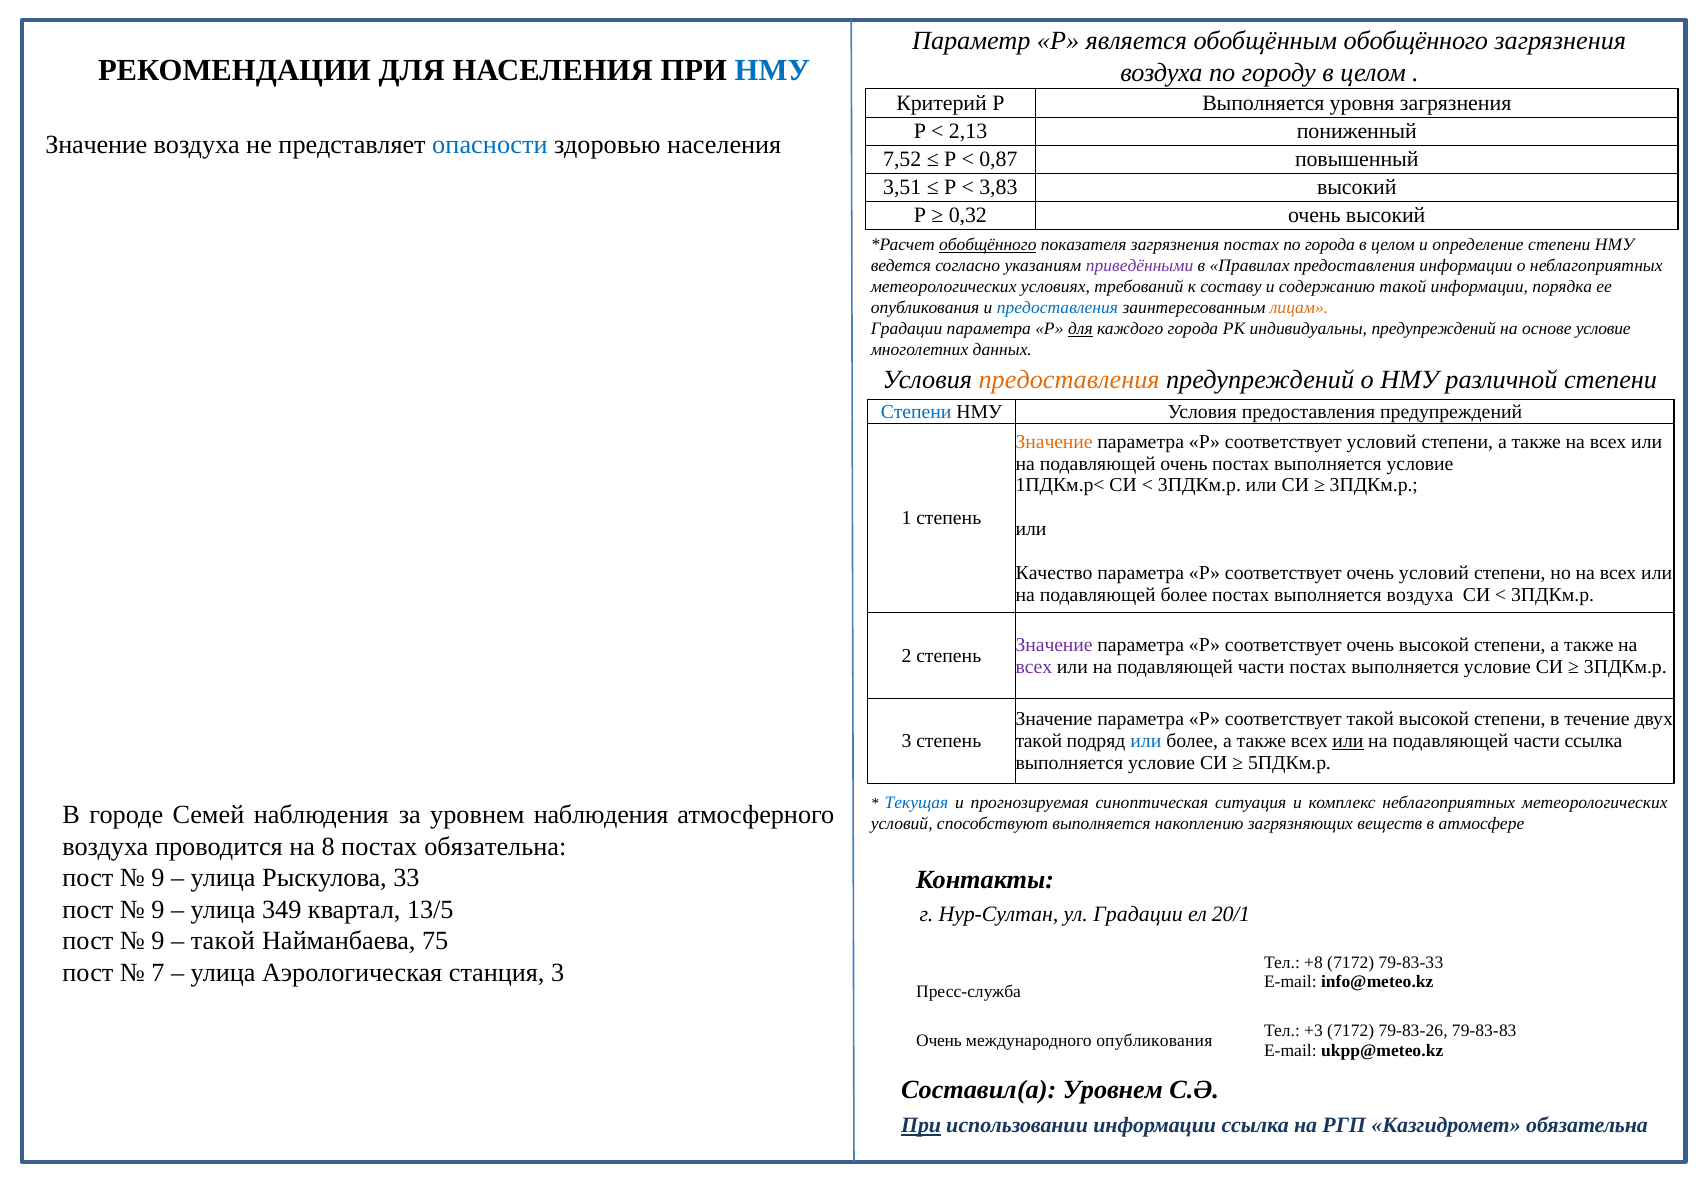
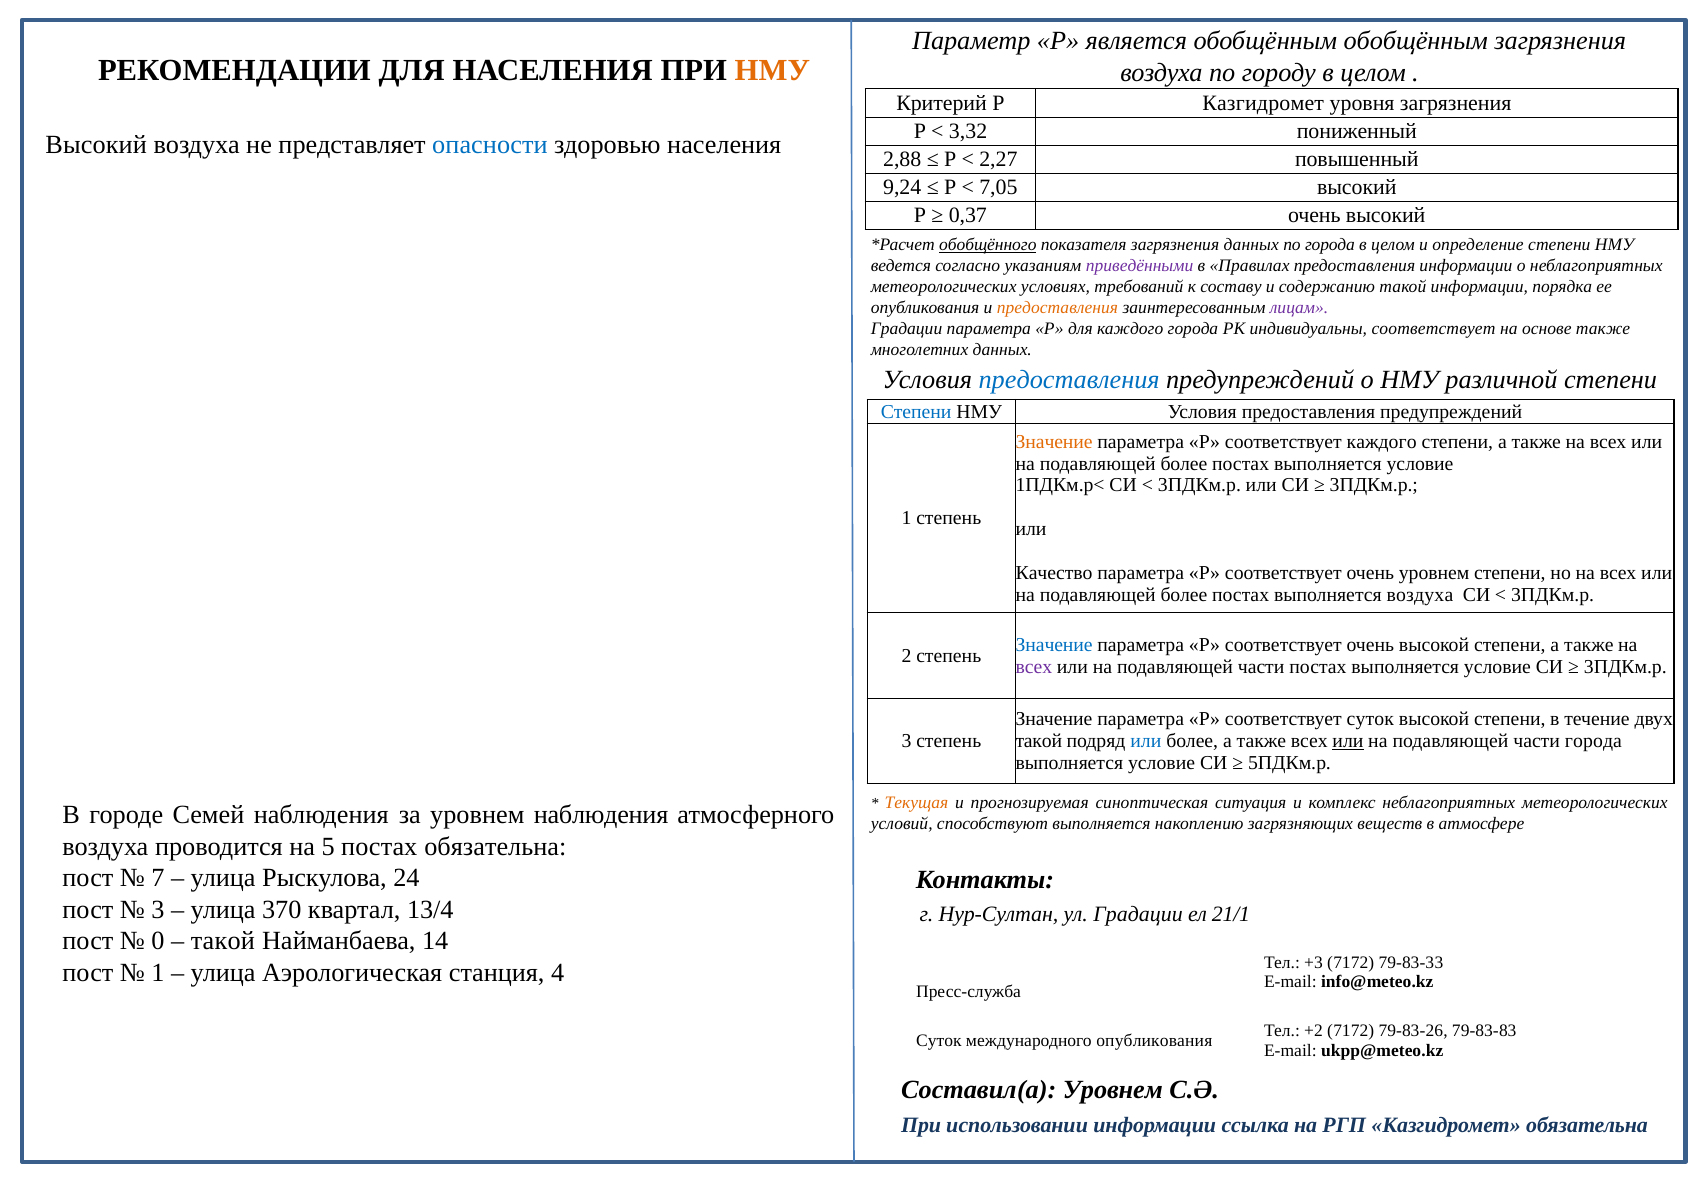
обобщённым обобщённого: обобщённого -> обобщённым (1416, 41)
НМУ colour: blue -> orange (772, 71)
Р Выполняется: Выполняется -> Казгидромет (1263, 103)
2,13: 2,13 -> 3,32 (968, 131)
Значение: Значение -> Высокий (96, 145)
7,52: 7,52 -> 2,88 (902, 159)
0,87: 0,87 -> 2,27 (998, 159)
3,51: 3,51 -> 9,24 (902, 187)
3,83: 3,83 -> 7,05 (998, 187)
0,32: 0,32 -> 0,37 (968, 216)
загрязнения постах: постах -> данных (1251, 245)
предоставления colour: blue -> orange (1057, 308)
лицам colour: orange -> purple (1299, 308)
для underline: present -> none (1080, 329)
индивидуальны предупреждений: предупреждений -> соответствует (1434, 329)
основе условие: условие -> также (1603, 329)
предоставления colour: orange -> blue (1069, 380)
соответствует условий: условий -> каждого (1382, 442)
очень: очень -> более (1184, 464)
очень условий: условий -> уровнем (1434, 573)
Значение colour: purple -> blue (1054, 645)
соответствует такой: такой -> суток (1370, 720)
части ссылка: ссылка -> города (1593, 741)
Текущая colour: blue -> orange (916, 804)
8: 8 -> 5 (328, 847)
9: 9 -> 7 (158, 879)
33: 33 -> 24 (406, 879)
9: 9 -> 3 (158, 910)
349: 349 -> 370 (282, 910)
13/5: 13/5 -> 13/4 (430, 910)
20/1: 20/1 -> 21/1 (1231, 915)
9: 9 -> 0 (158, 942)
75: 75 -> 14 (435, 942)
+8: +8 -> +3 (1314, 963)
7: 7 -> 1 (158, 973)
станция 3: 3 -> 4 (558, 973)
+3: +3 -> +2 (1314, 1031)
Очень: Очень -> Суток (939, 1041)
При underline: present -> none (921, 1126)
